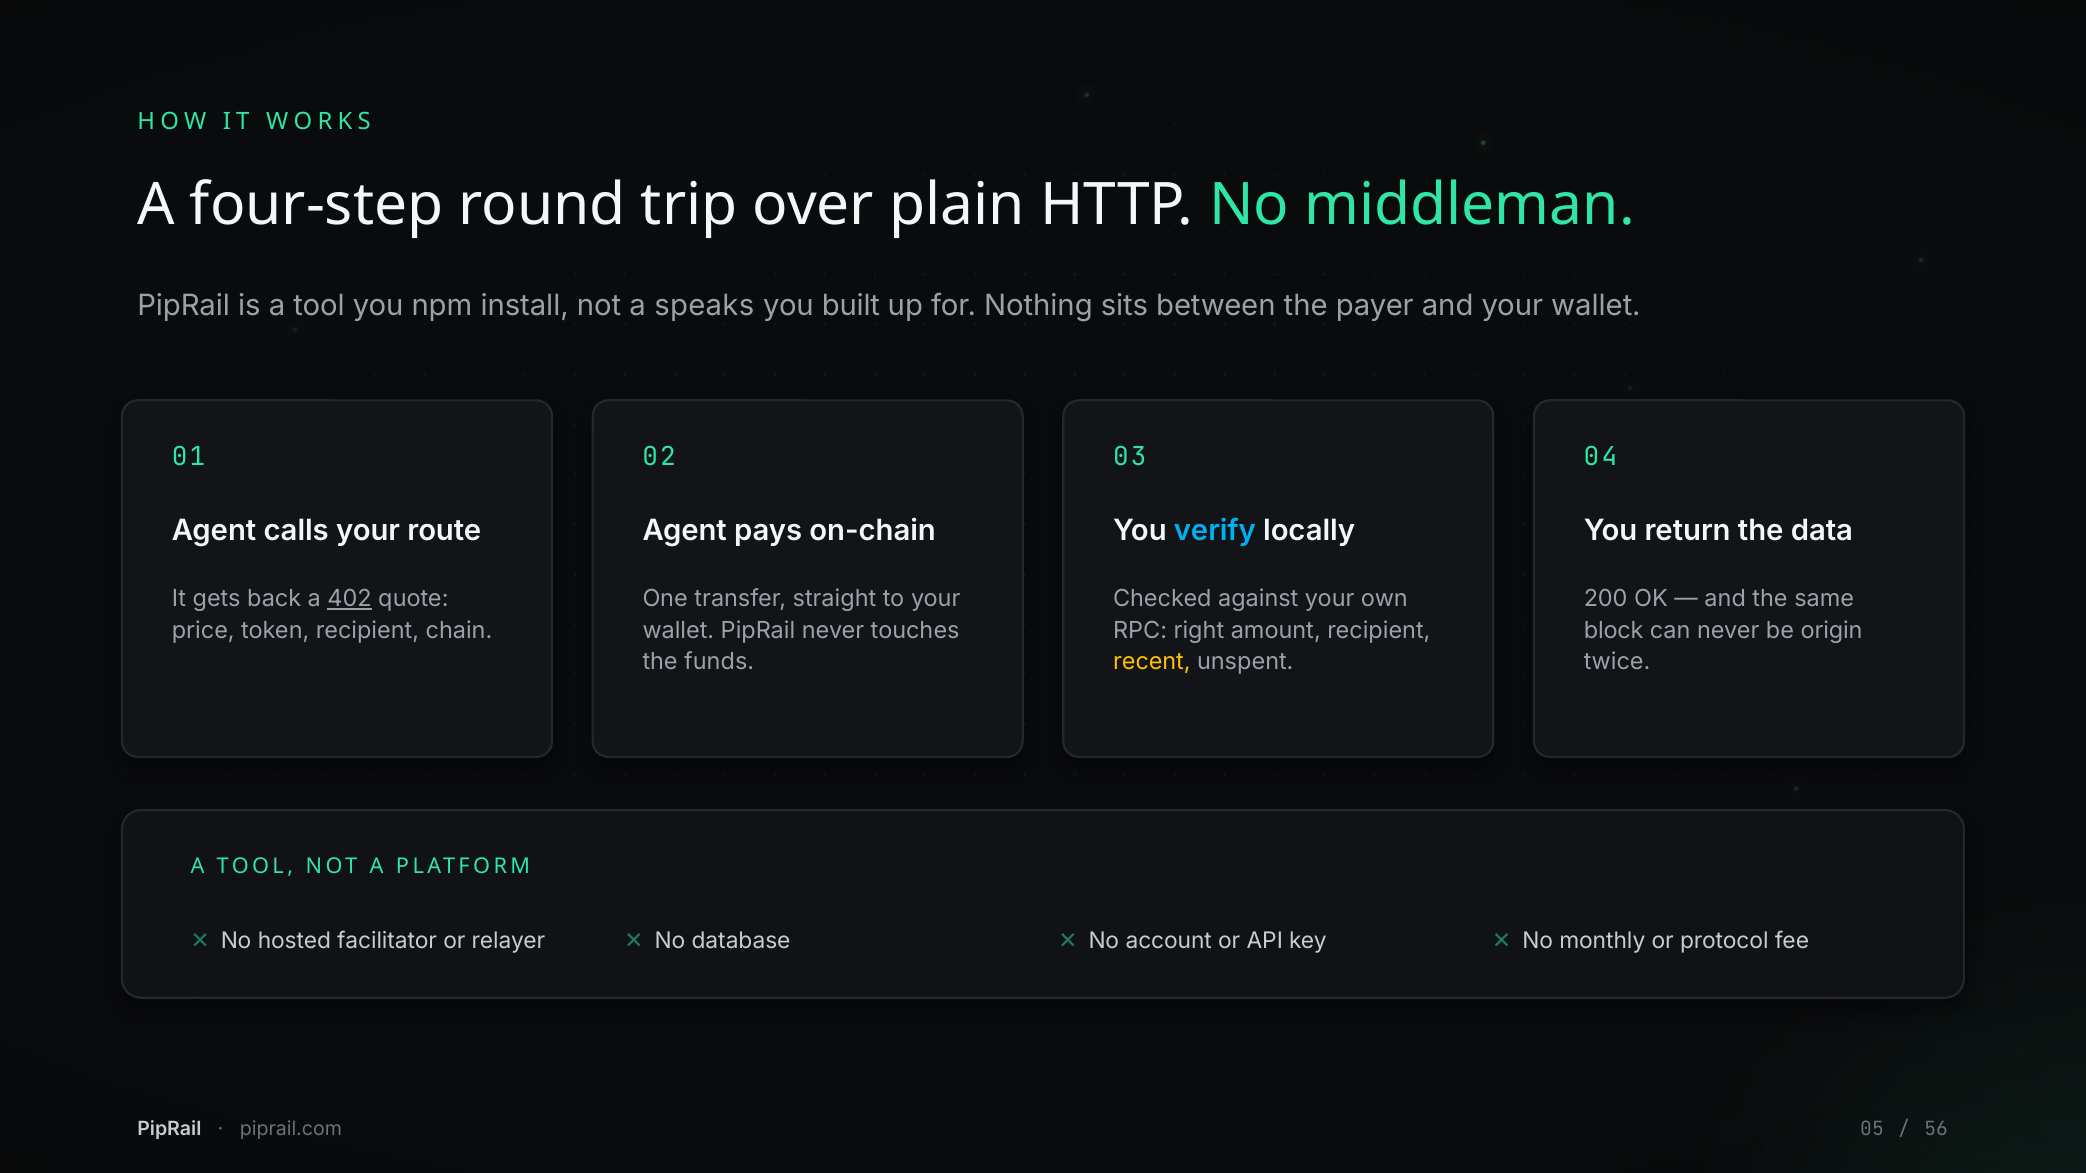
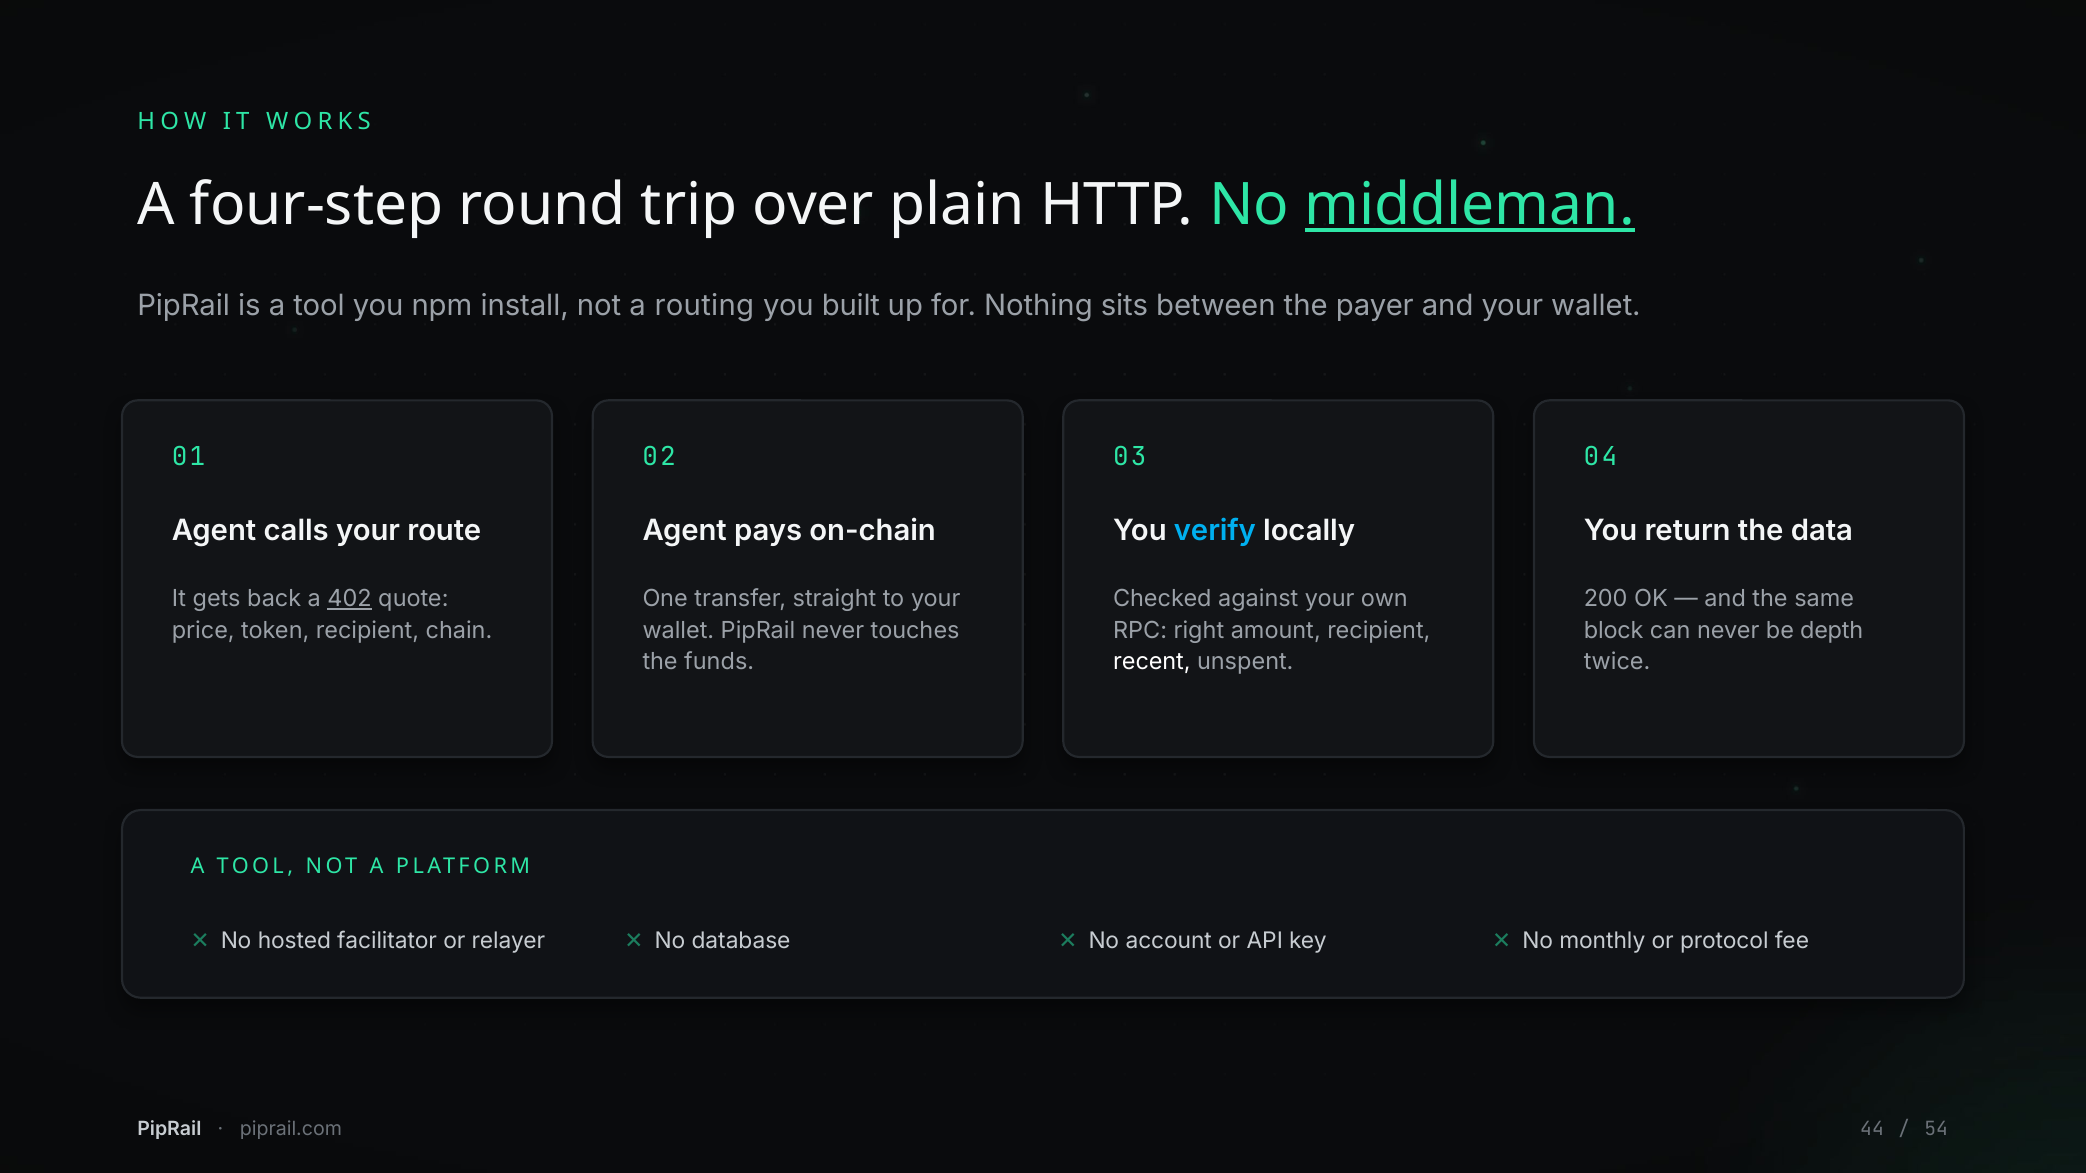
middleman underline: none -> present (1470, 205)
speaks: speaks -> routing (704, 306)
origin: origin -> depth (1832, 631)
recent colour: yellow -> white (1152, 662)
05: 05 -> 44 (1872, 1129)
56: 56 -> 54 (1936, 1129)
